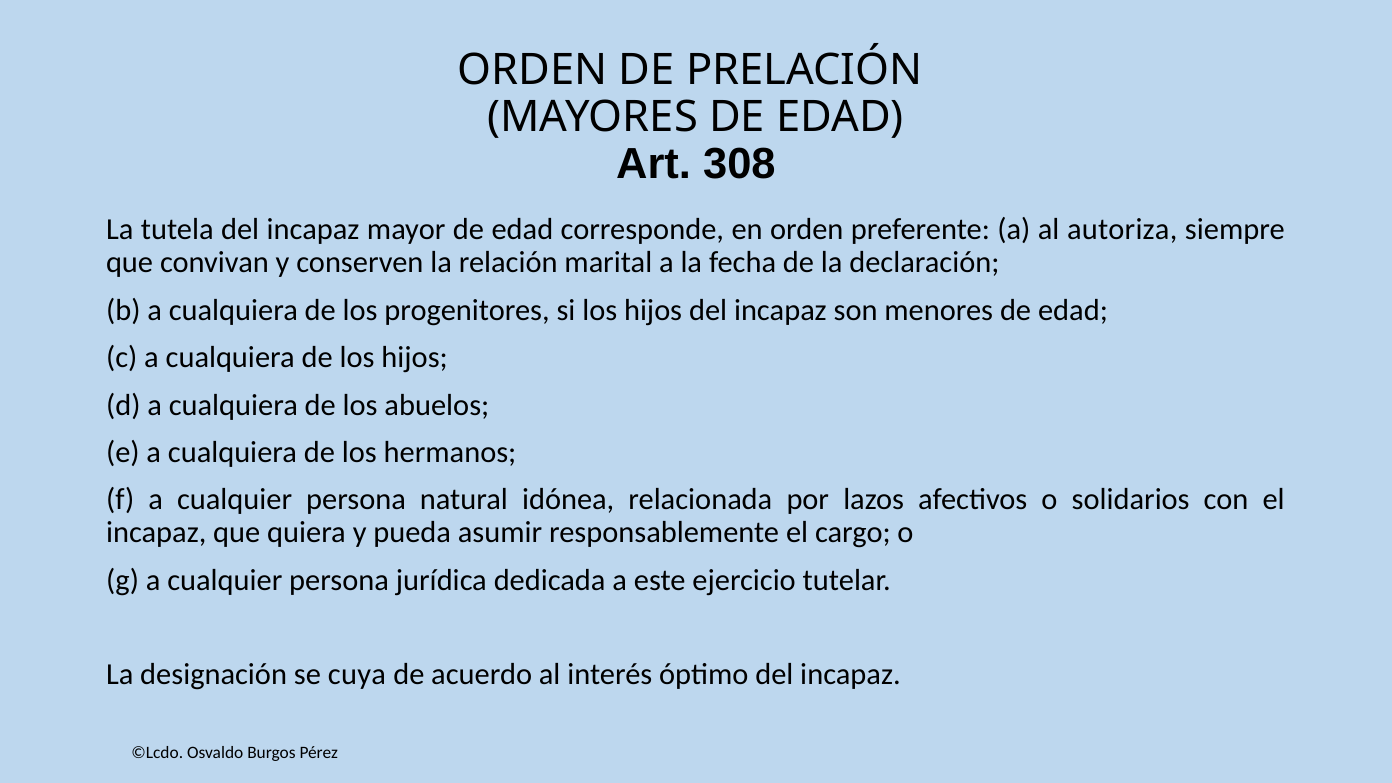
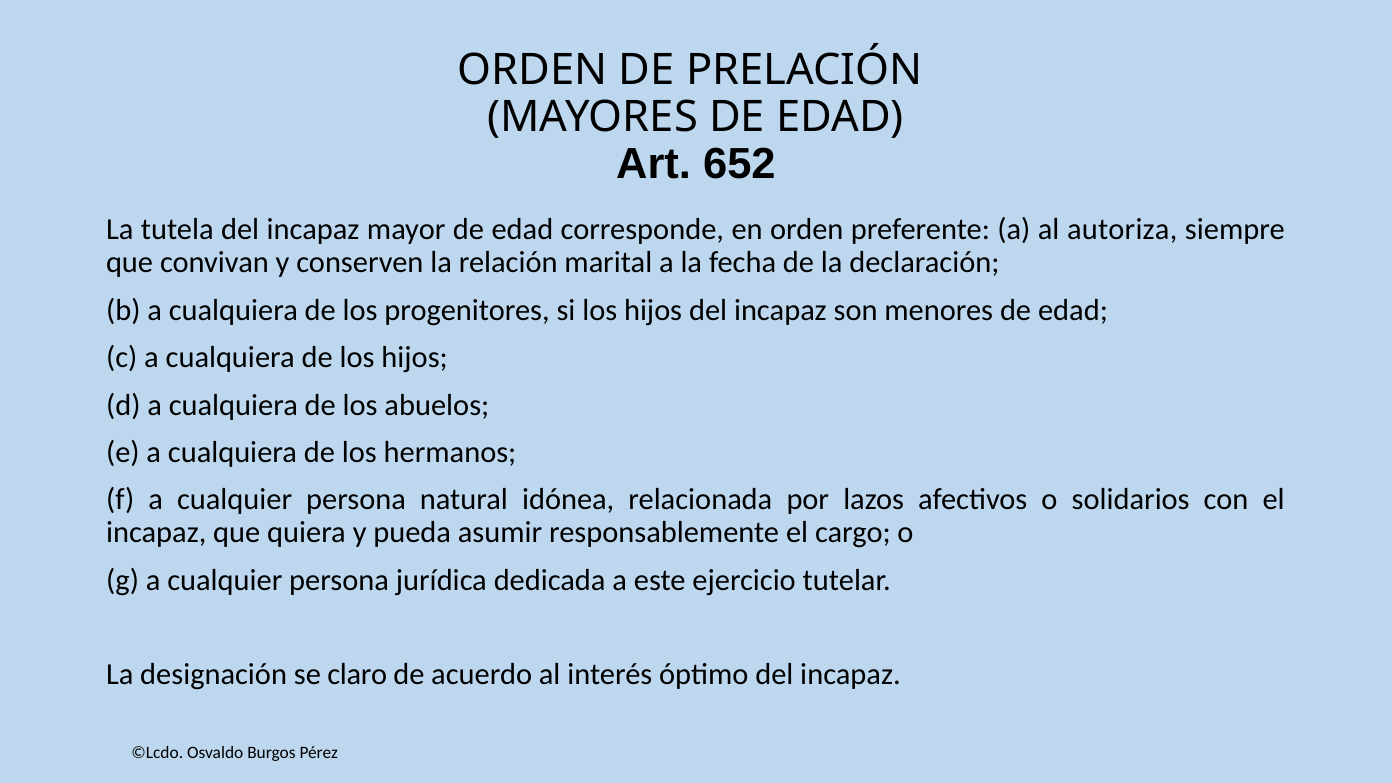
308: 308 -> 652 (739, 164)
cuya: cuya -> claro (357, 675)
